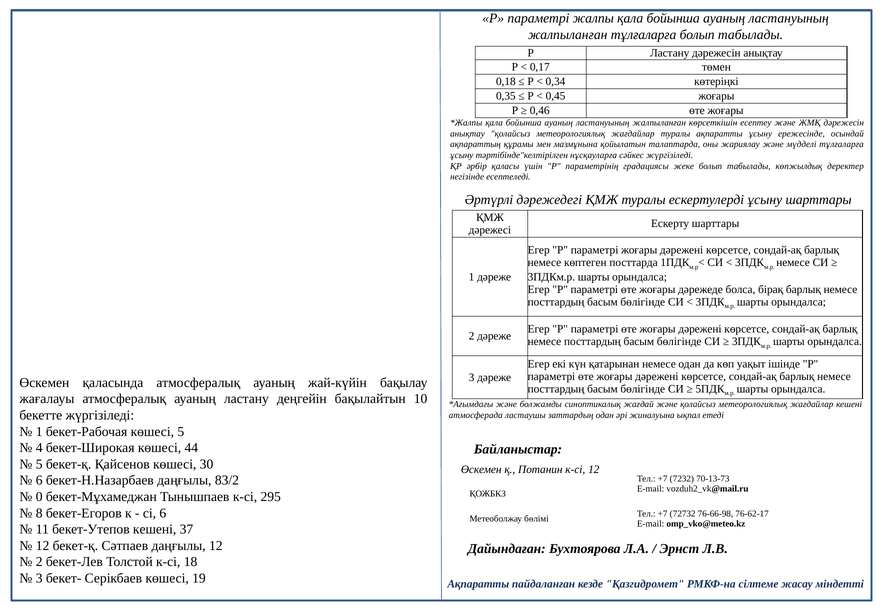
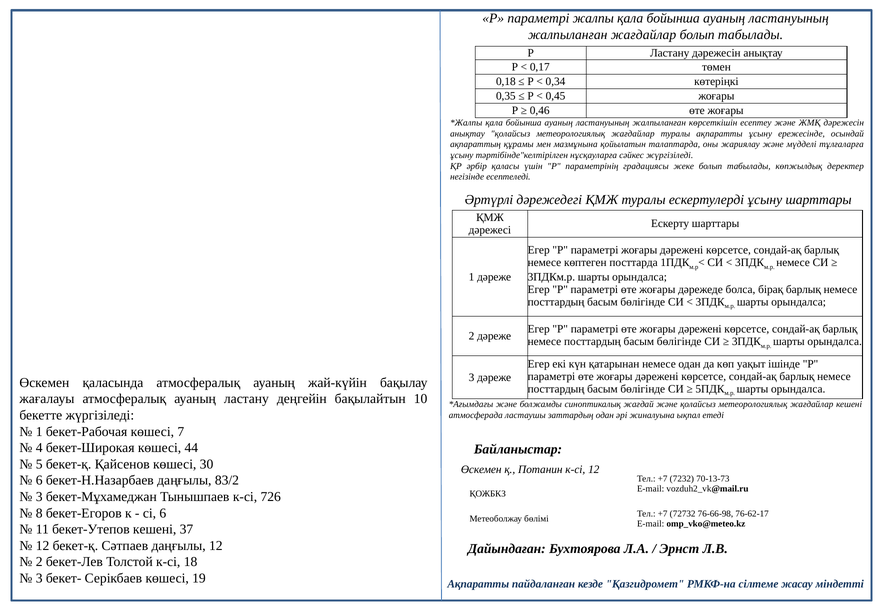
жалпыланған тұлғаларға: тұлғаларға -> жағдайлар (644, 35)
көшесі 5: 5 -> 7 (181, 432)
0: 0 -> 3 (39, 497)
295: 295 -> 726 (271, 497)
